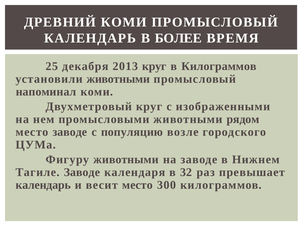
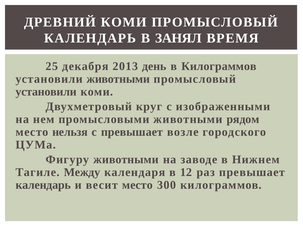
БОЛЕЕ: БОЛЕЕ -> ЗАНЯЛ (178, 38)
2013 круг: круг -> день (154, 66)
напоминал: напоминал -> установили (46, 92)
место заводе: заводе -> нельзя (70, 132)
с популяцию: популяцию -> превышает (132, 132)
Тагиле Заводе: Заводе -> Между (82, 172)
32: 32 -> 12 (186, 172)
